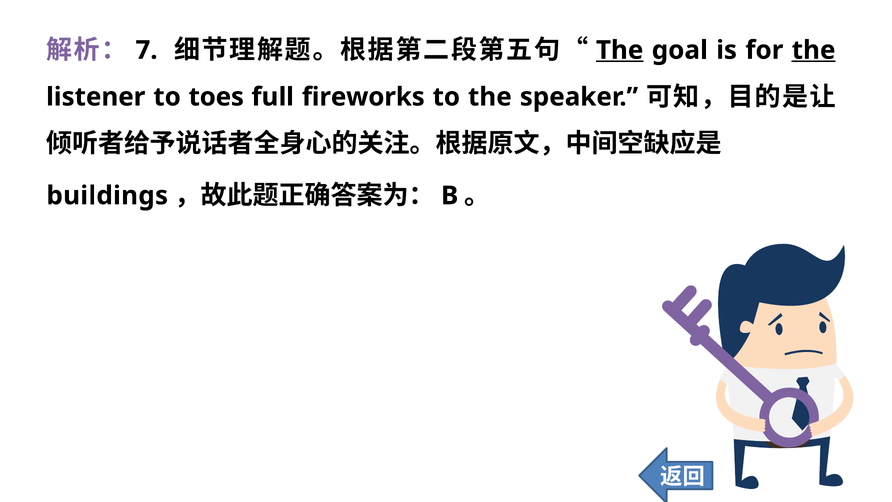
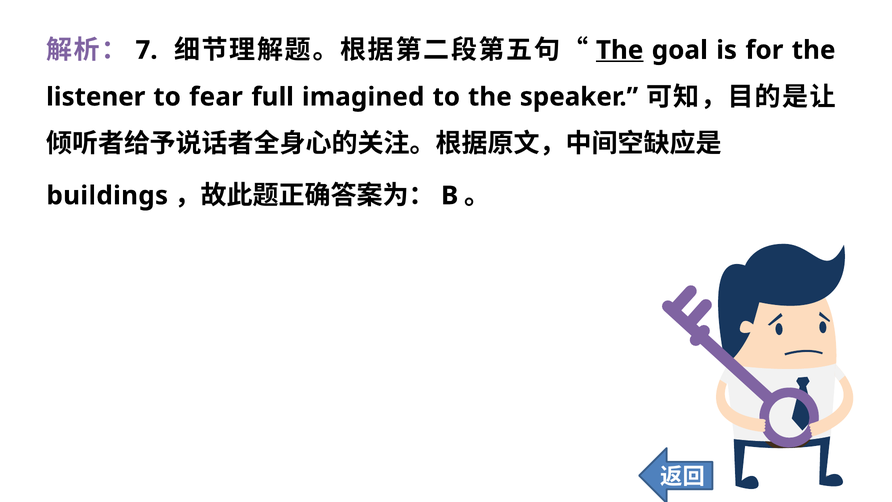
the underline: present -> none (814, 50)
toes: toes -> fear (216, 97)
fireworks: fireworks -> imagined (363, 97)
